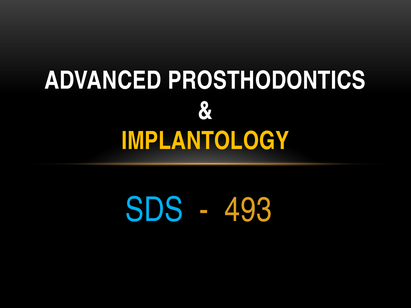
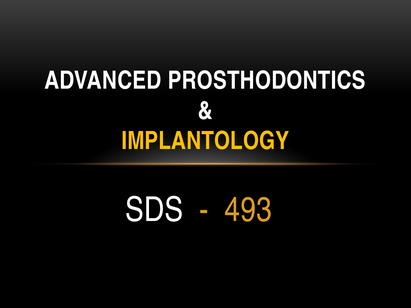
SDS colour: light blue -> white (154, 210)
